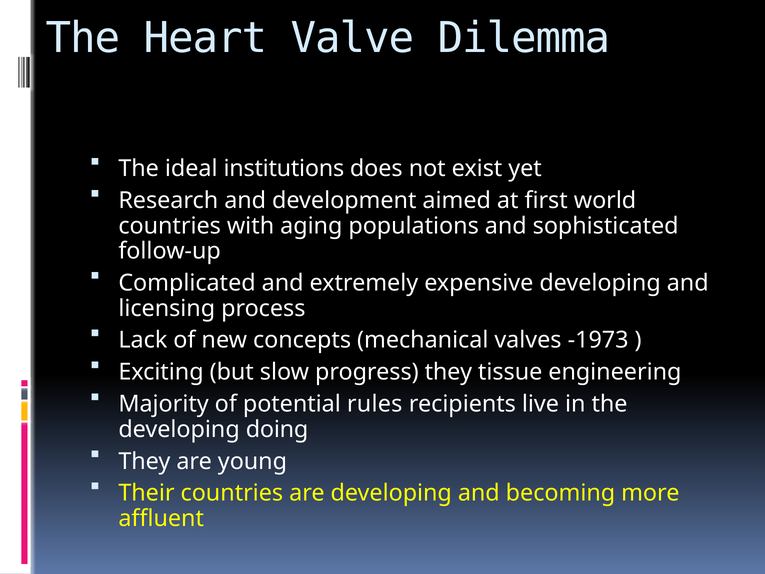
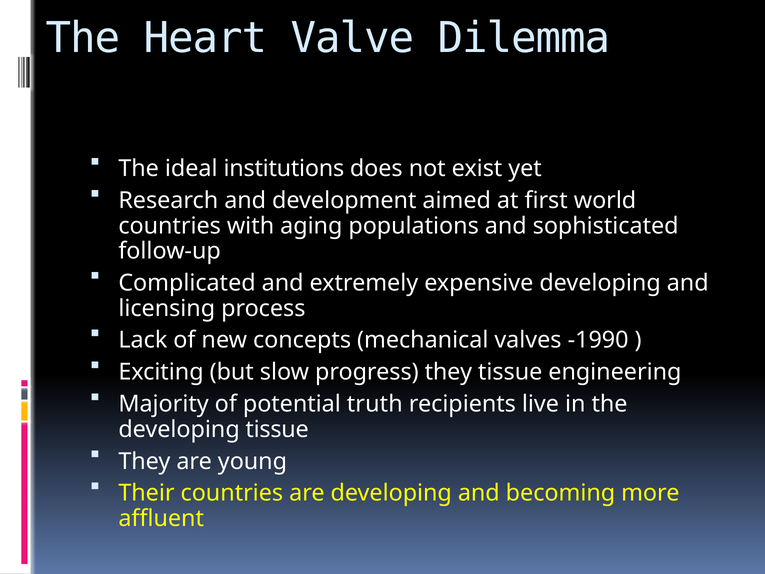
-1973: -1973 -> -1990 (598, 340)
rules: rules -> truth (375, 404)
developing doing: doing -> tissue (277, 429)
